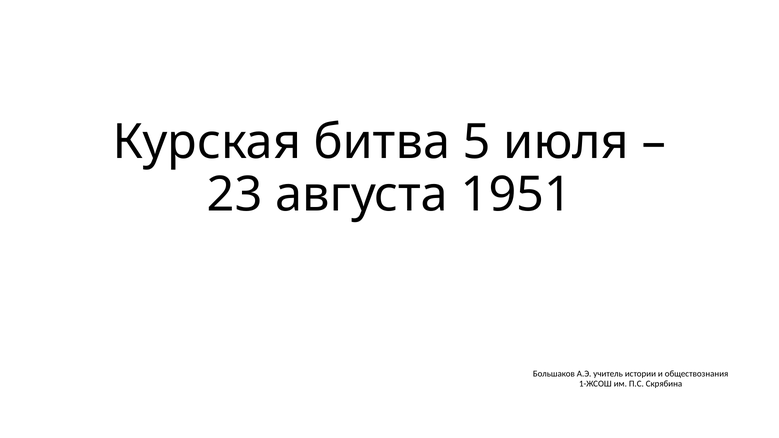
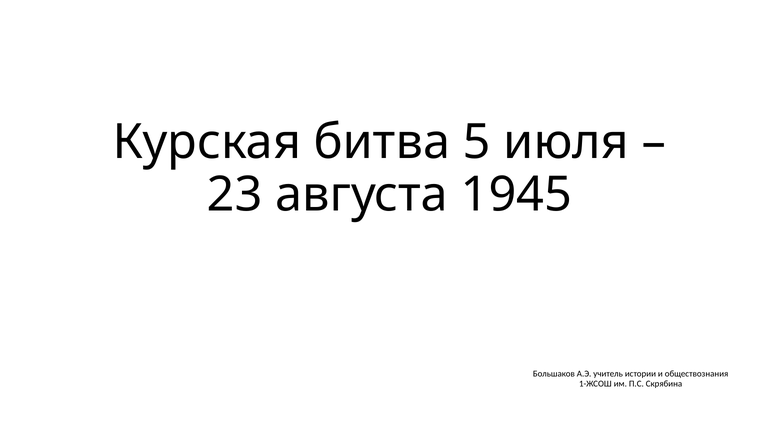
1951: 1951 -> 1945 (516, 195)
